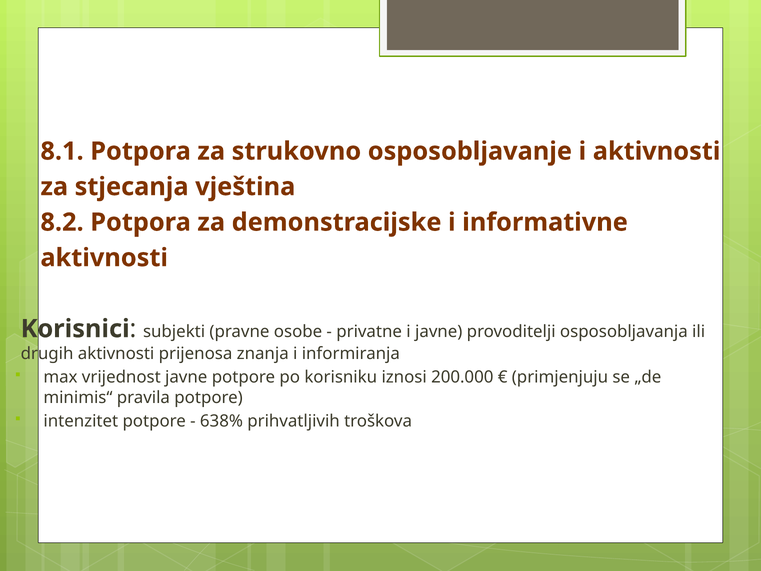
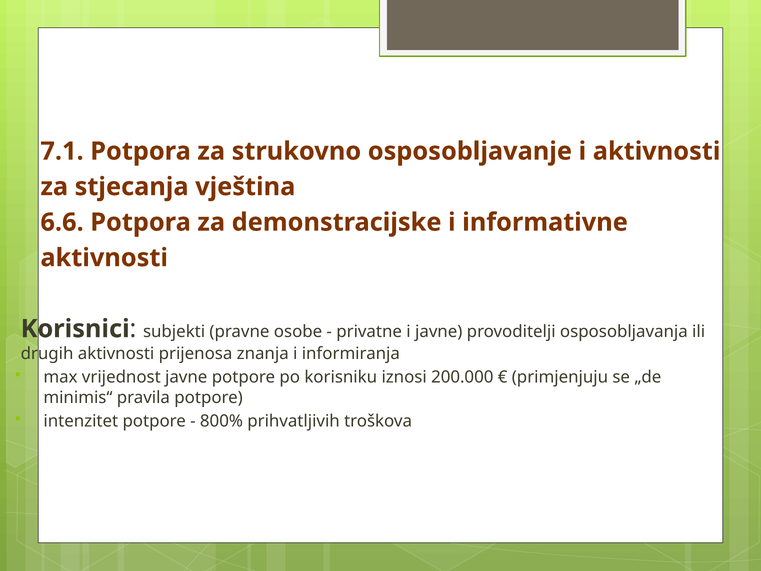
8.1: 8.1 -> 7.1 (62, 151)
8.2: 8.2 -> 6.6 (62, 222)
638%: 638% -> 800% (221, 421)
